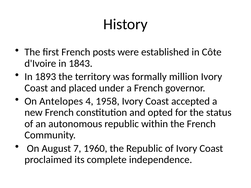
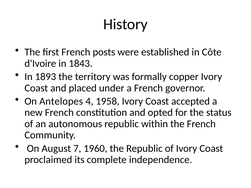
million: million -> copper (184, 77)
